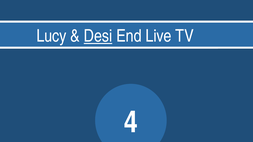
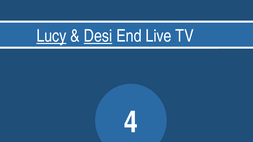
Lucy underline: none -> present (51, 36)
